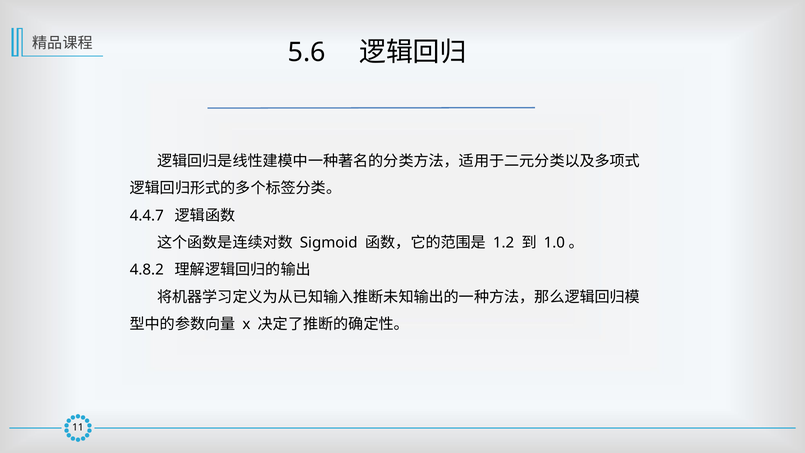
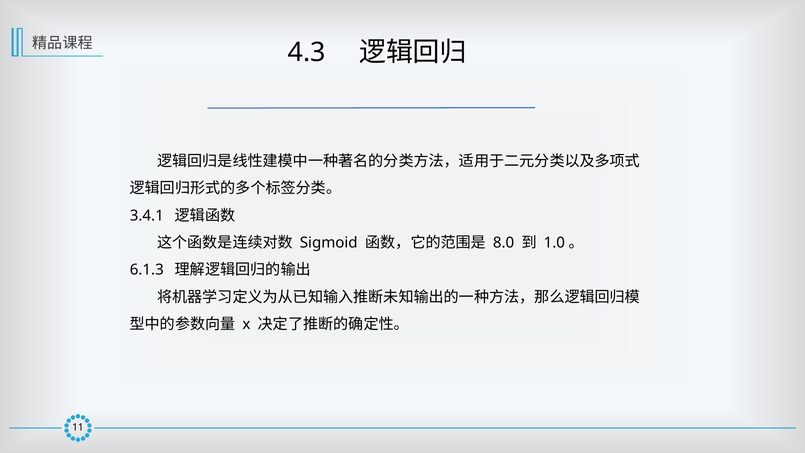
5.6: 5.6 -> 4.3 (307, 52)
4.4.7: 4.4.7 -> 3.4.1 (147, 215)
1.2: 1.2 -> 8.0 (504, 243)
4.8.2: 4.8.2 -> 6.1.3 (147, 270)
